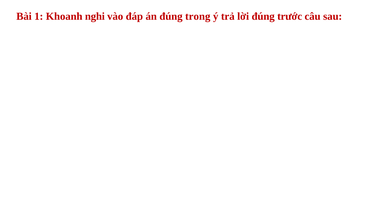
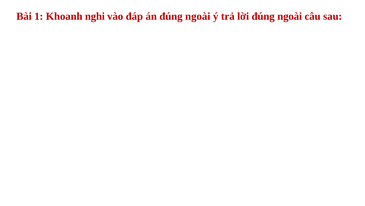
án đúng trong: trong -> ngoài (198, 16)
lời đúng trước: trước -> ngoài (290, 16)
